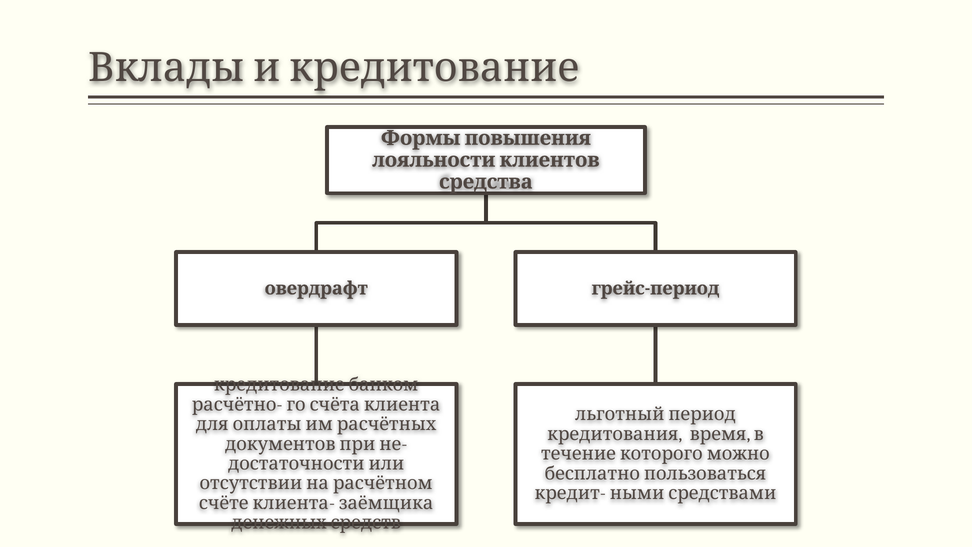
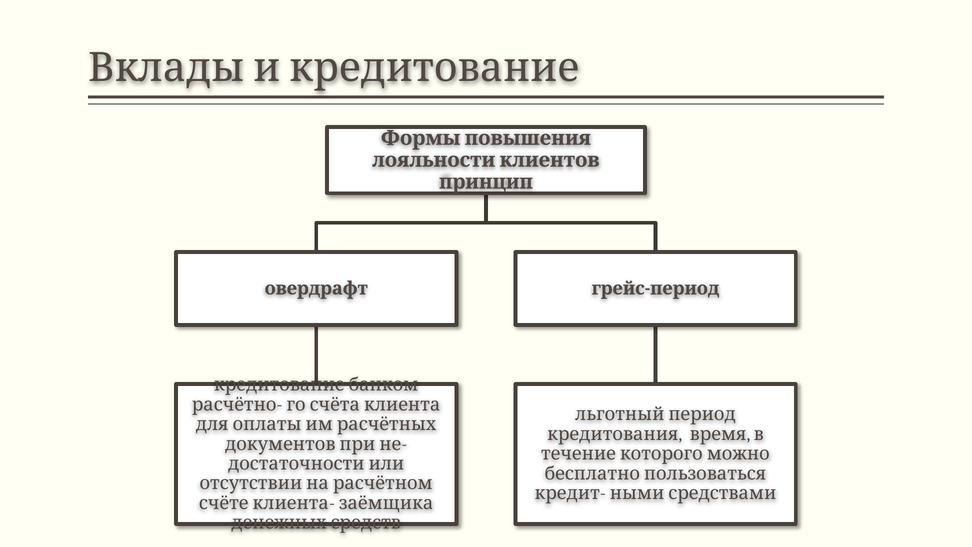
средства: средства -> принцип (486, 182)
